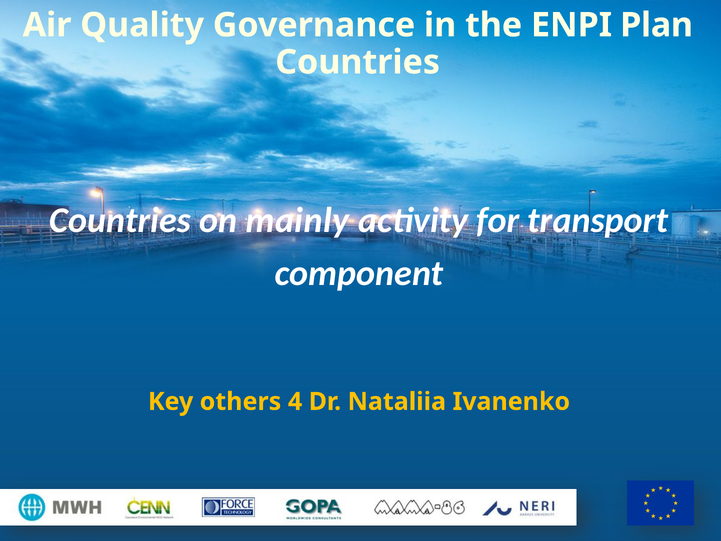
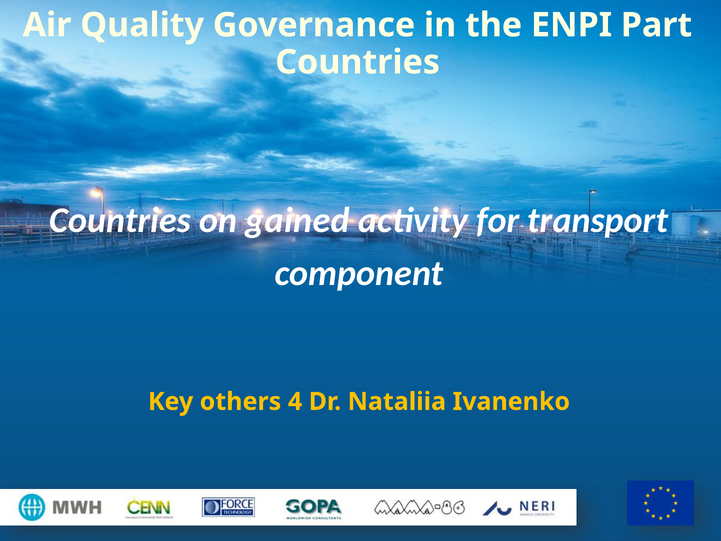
Plan: Plan -> Part (656, 25)
mainly: mainly -> gained (298, 220)
